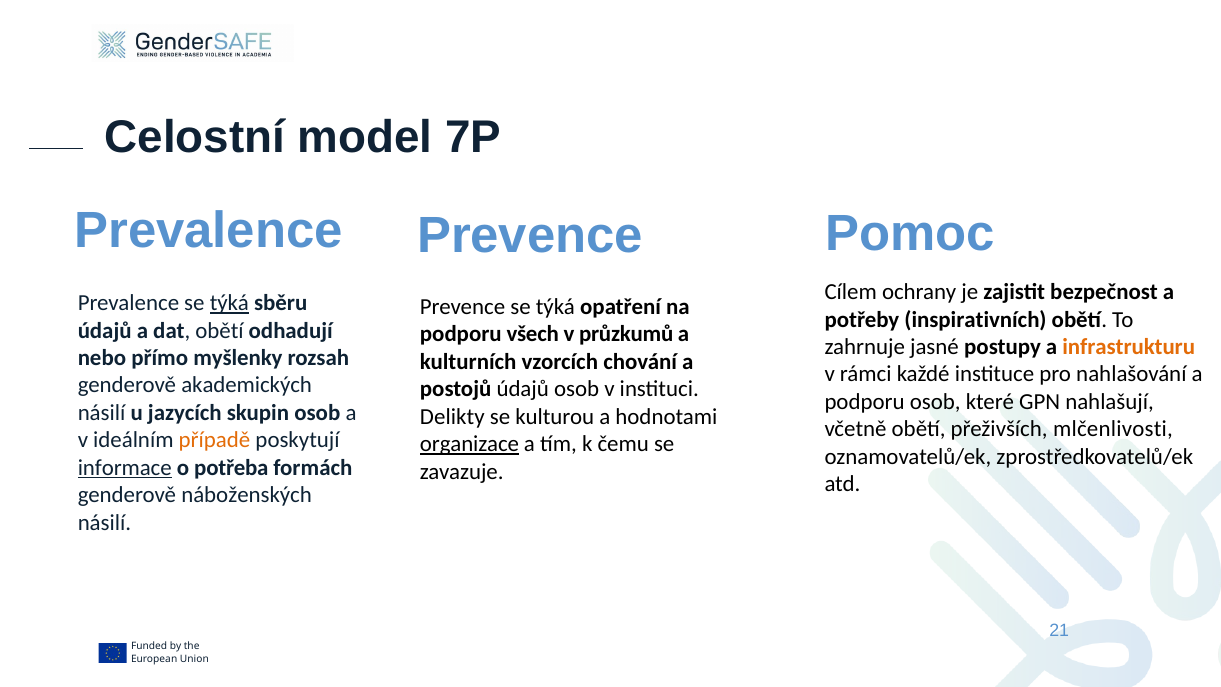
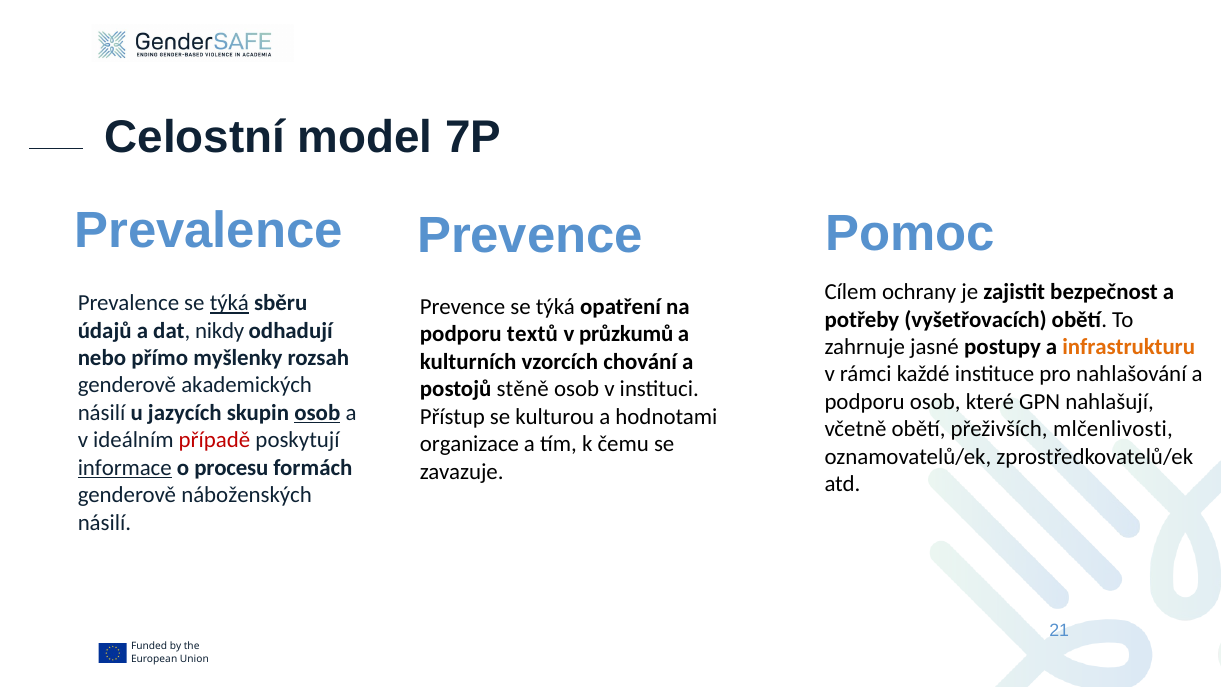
inspirativních: inspirativních -> vyšetřovacích (976, 319)
dat obětí: obětí -> nikdy (220, 330)
všech: všech -> textů (532, 334)
postojů údajů: údajů -> stěně (523, 389)
osob underline: none -> present (317, 413)
Delikty: Delikty -> Přístup (452, 417)
případě colour: orange -> red (214, 440)
organizace underline: present -> none (469, 444)
potřeba: potřeba -> procesu (231, 468)
